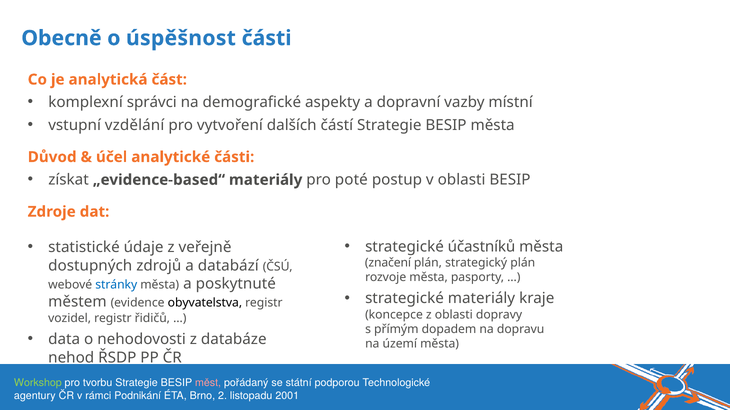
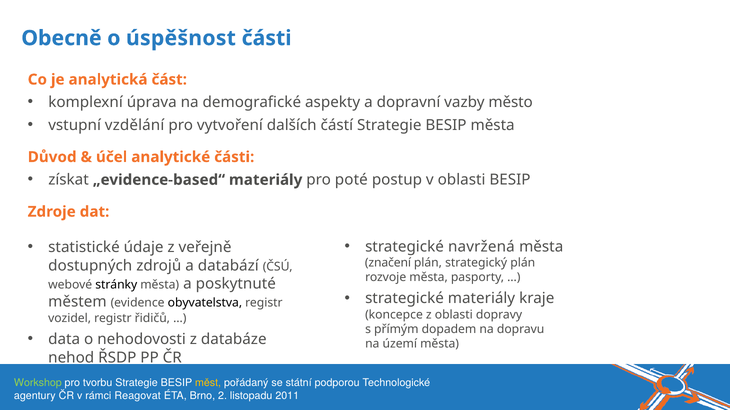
správci: správci -> úprava (152, 102)
místní: místní -> město (511, 102)
účastníků: účastníků -> navržená (481, 247)
stránky colour: blue -> black (116, 285)
měst colour: pink -> yellow (208, 384)
Podnikání: Podnikání -> Reagovat (138, 396)
2001: 2001 -> 2011 (287, 396)
